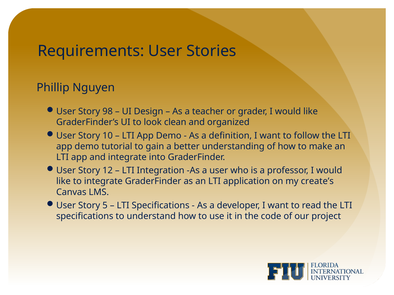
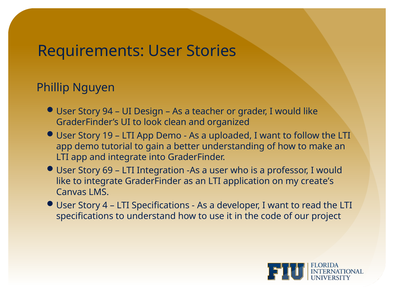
98: 98 -> 94 (108, 112)
10: 10 -> 19 (108, 136)
definition: definition -> uploaded (230, 136)
12: 12 -> 69 (108, 171)
5: 5 -> 4 (105, 206)
